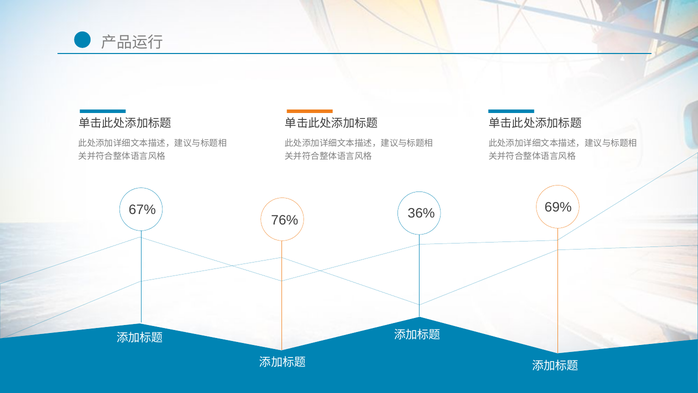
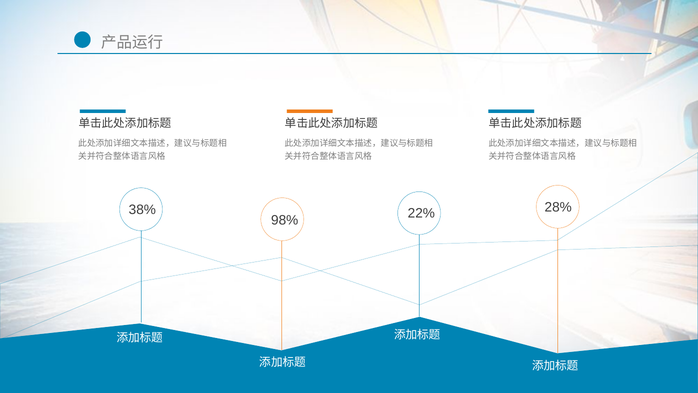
69%: 69% -> 28% (558, 207)
67%: 67% -> 38% (142, 210)
36%: 36% -> 22% (421, 213)
76%: 76% -> 98% (285, 220)
